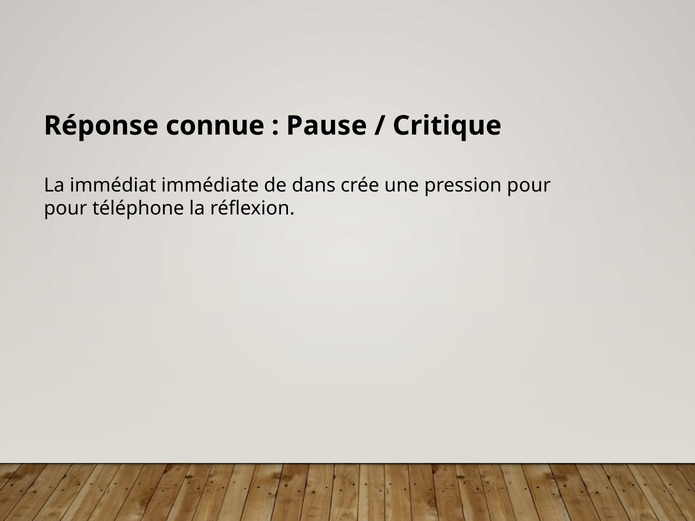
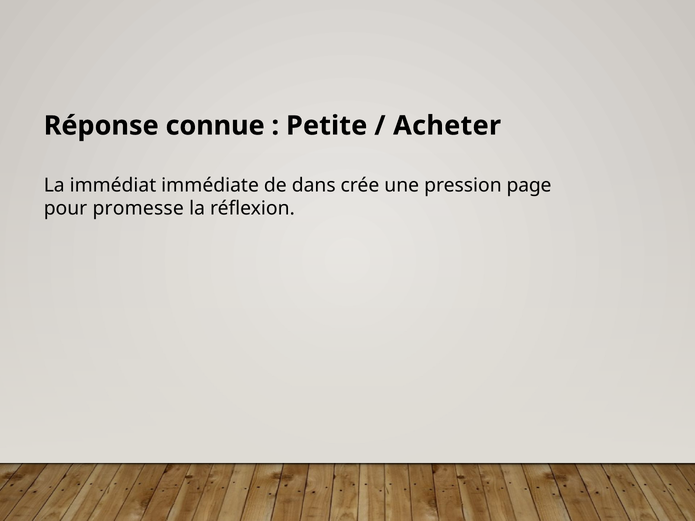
Pause: Pause -> Petite (327, 126)
Critique: Critique -> Acheter (447, 126)
pression pour: pour -> page (529, 185)
téléphone: téléphone -> promesse (138, 209)
